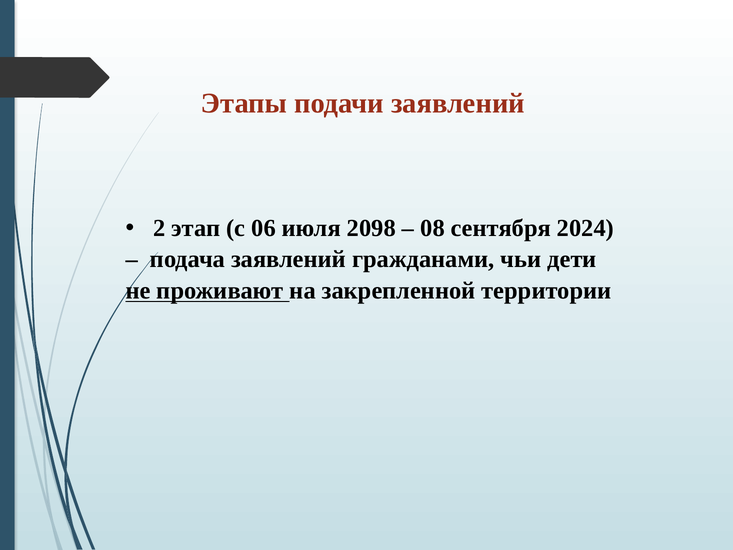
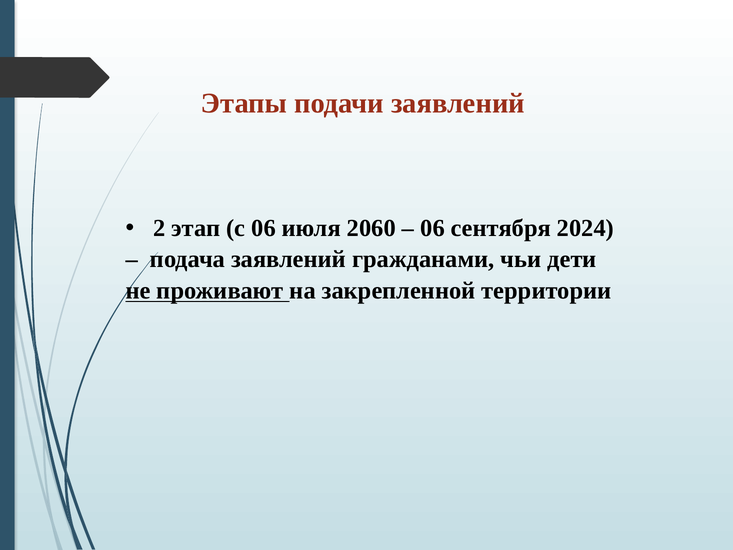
2098: 2098 -> 2060 (371, 228)
08: 08 -> 06 (433, 228)
